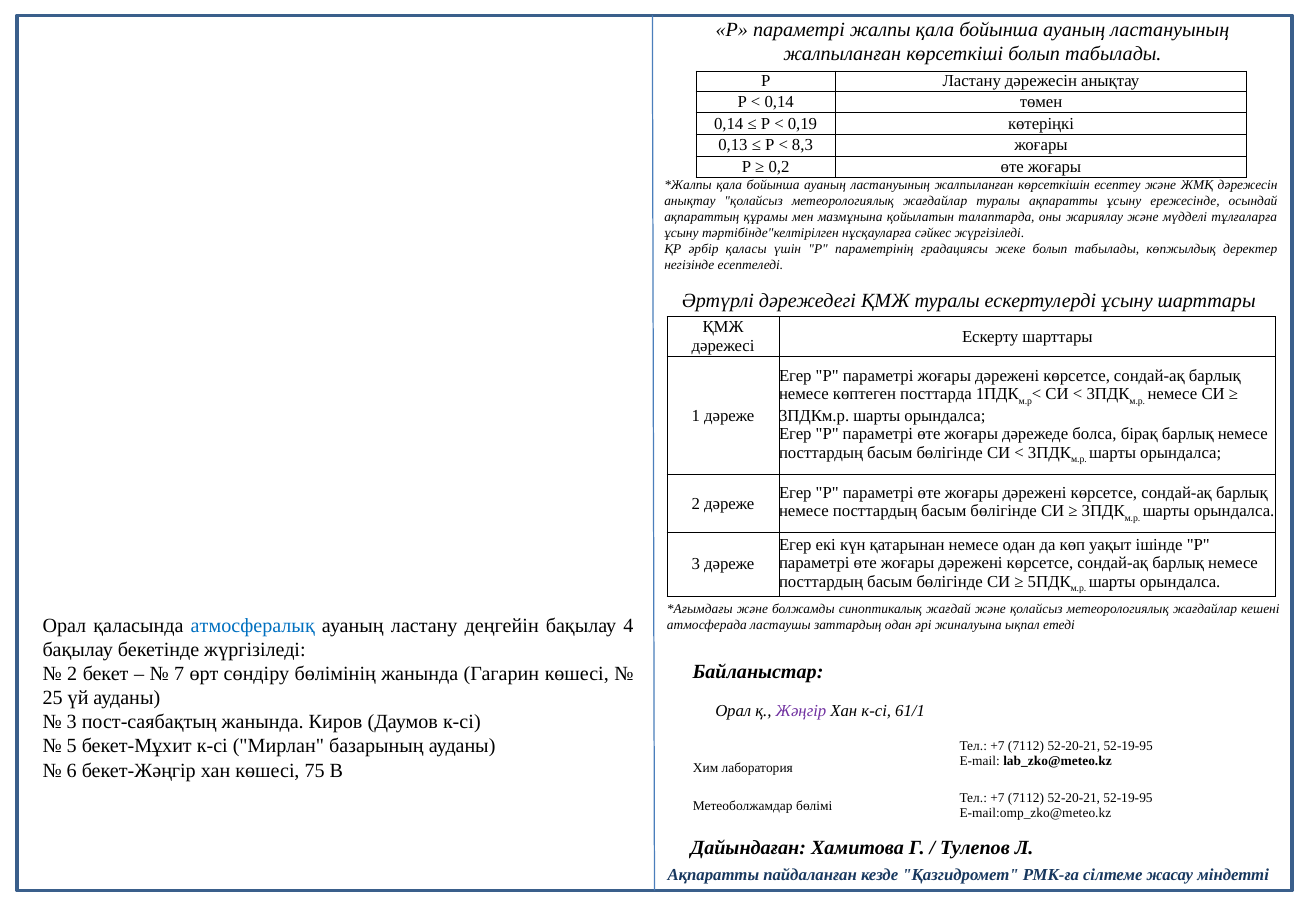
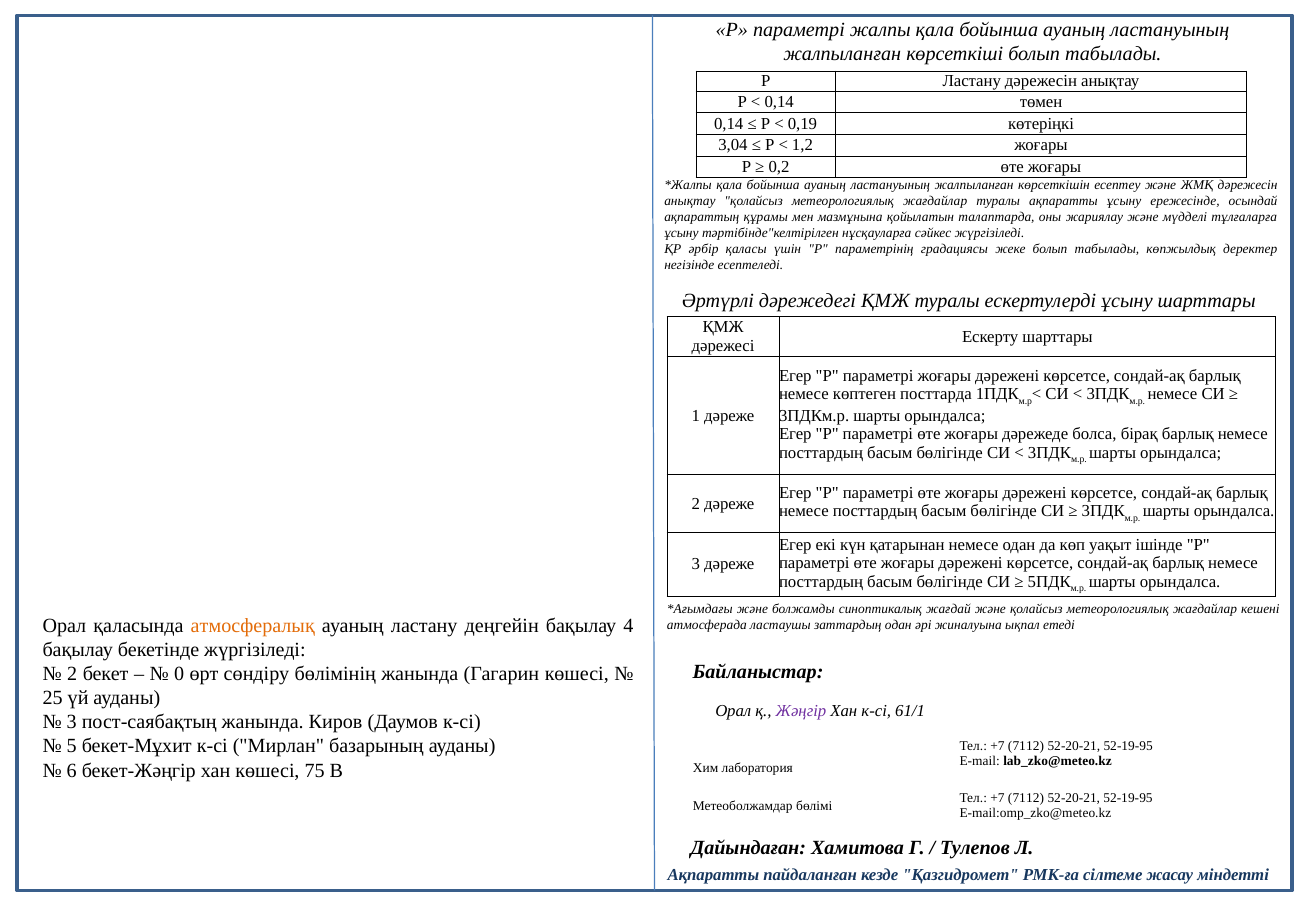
0,13: 0,13 -> 3,04 (733, 145)
8,3: 8,3 -> 1,2 (803, 145)
атмосфералық colour: blue -> orange (253, 626)
7: 7 -> 0 (179, 674)
